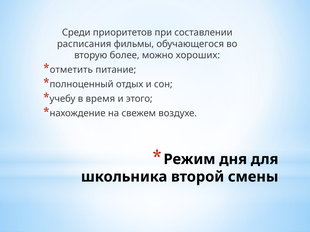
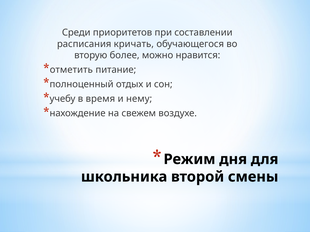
фильмы: фильмы -> кричать (134, 44)
хороших: хороших -> нравится (198, 55)
этого: этого -> нему (139, 99)
